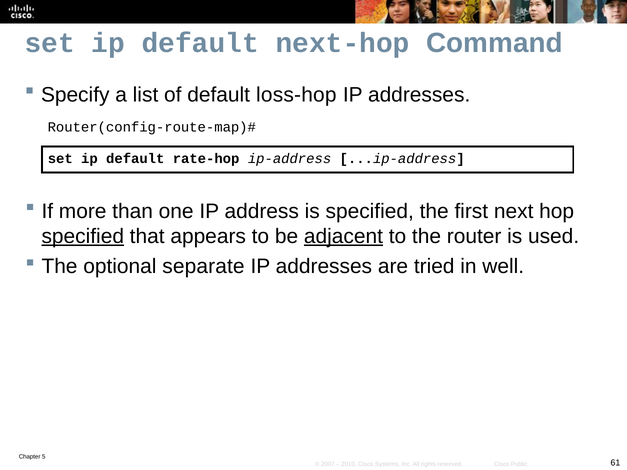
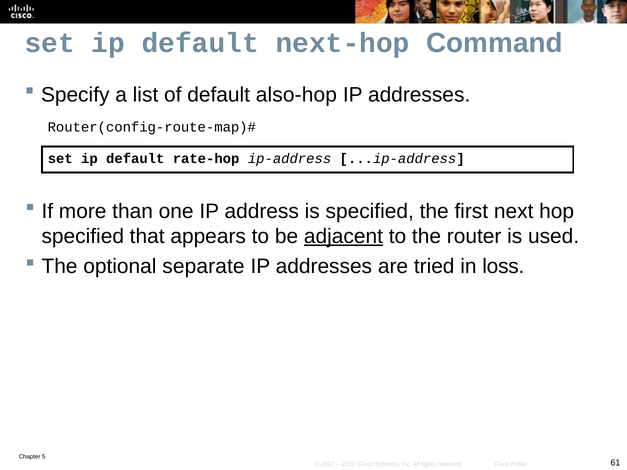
loss-hop: loss-hop -> also-hop (296, 95)
specified underline: present -> none (83, 236)
well: well -> loss (503, 267)
